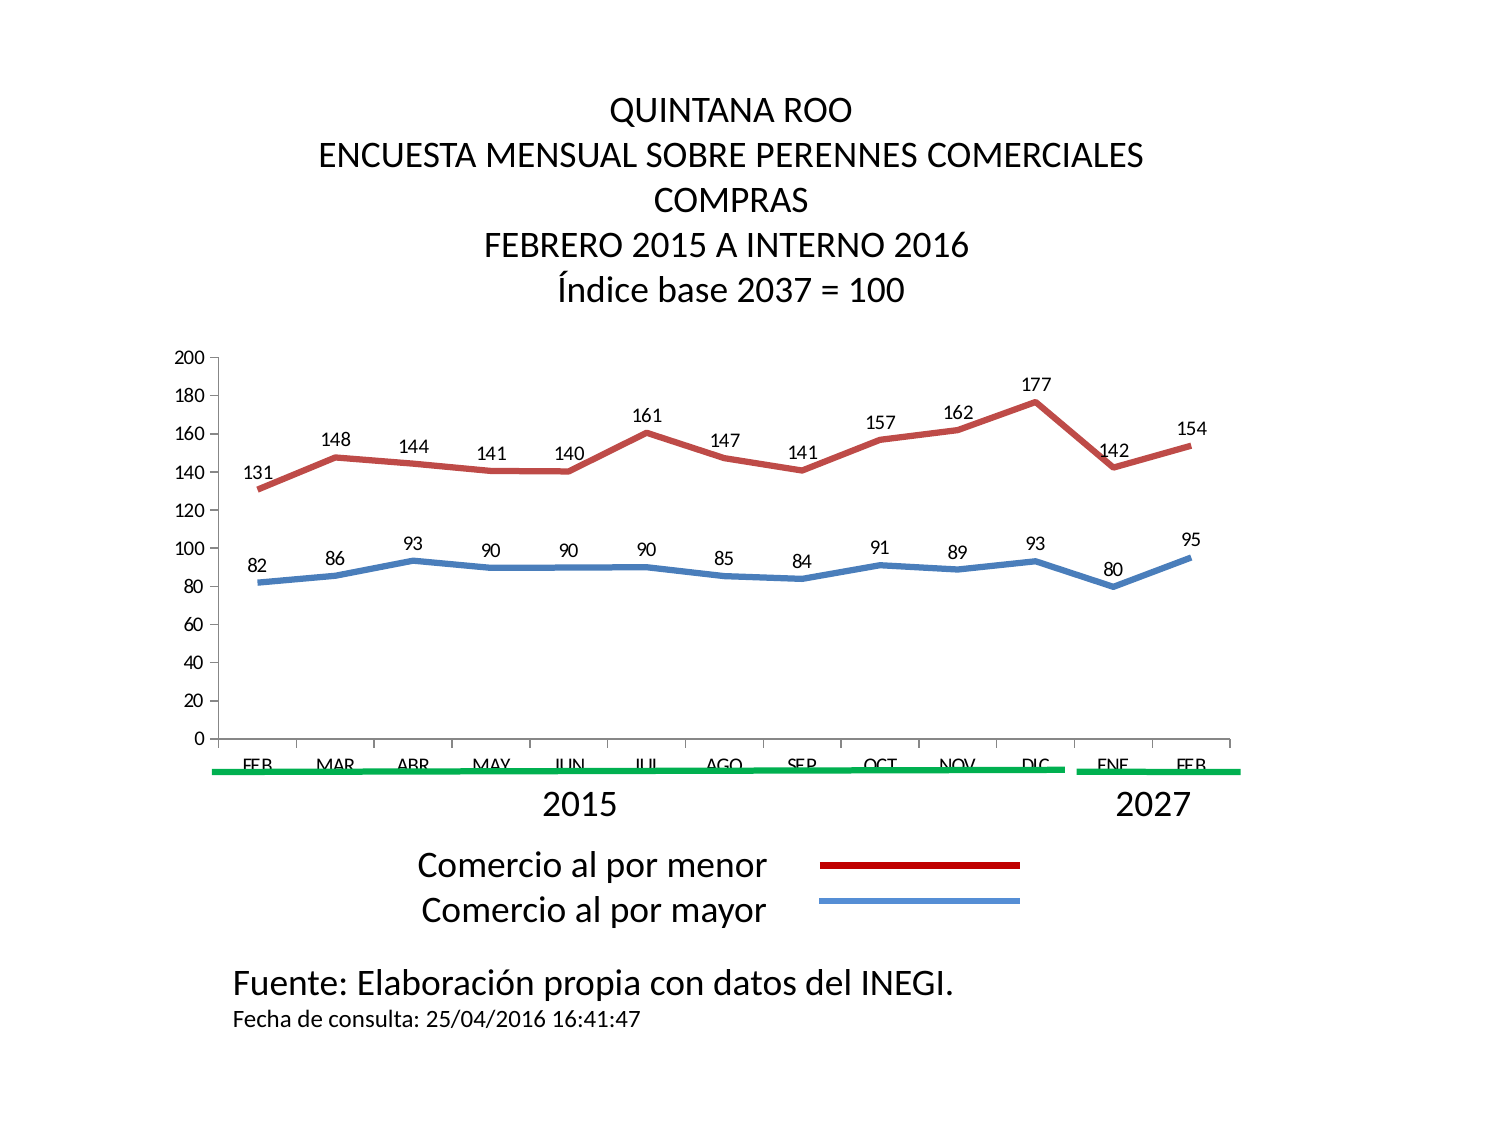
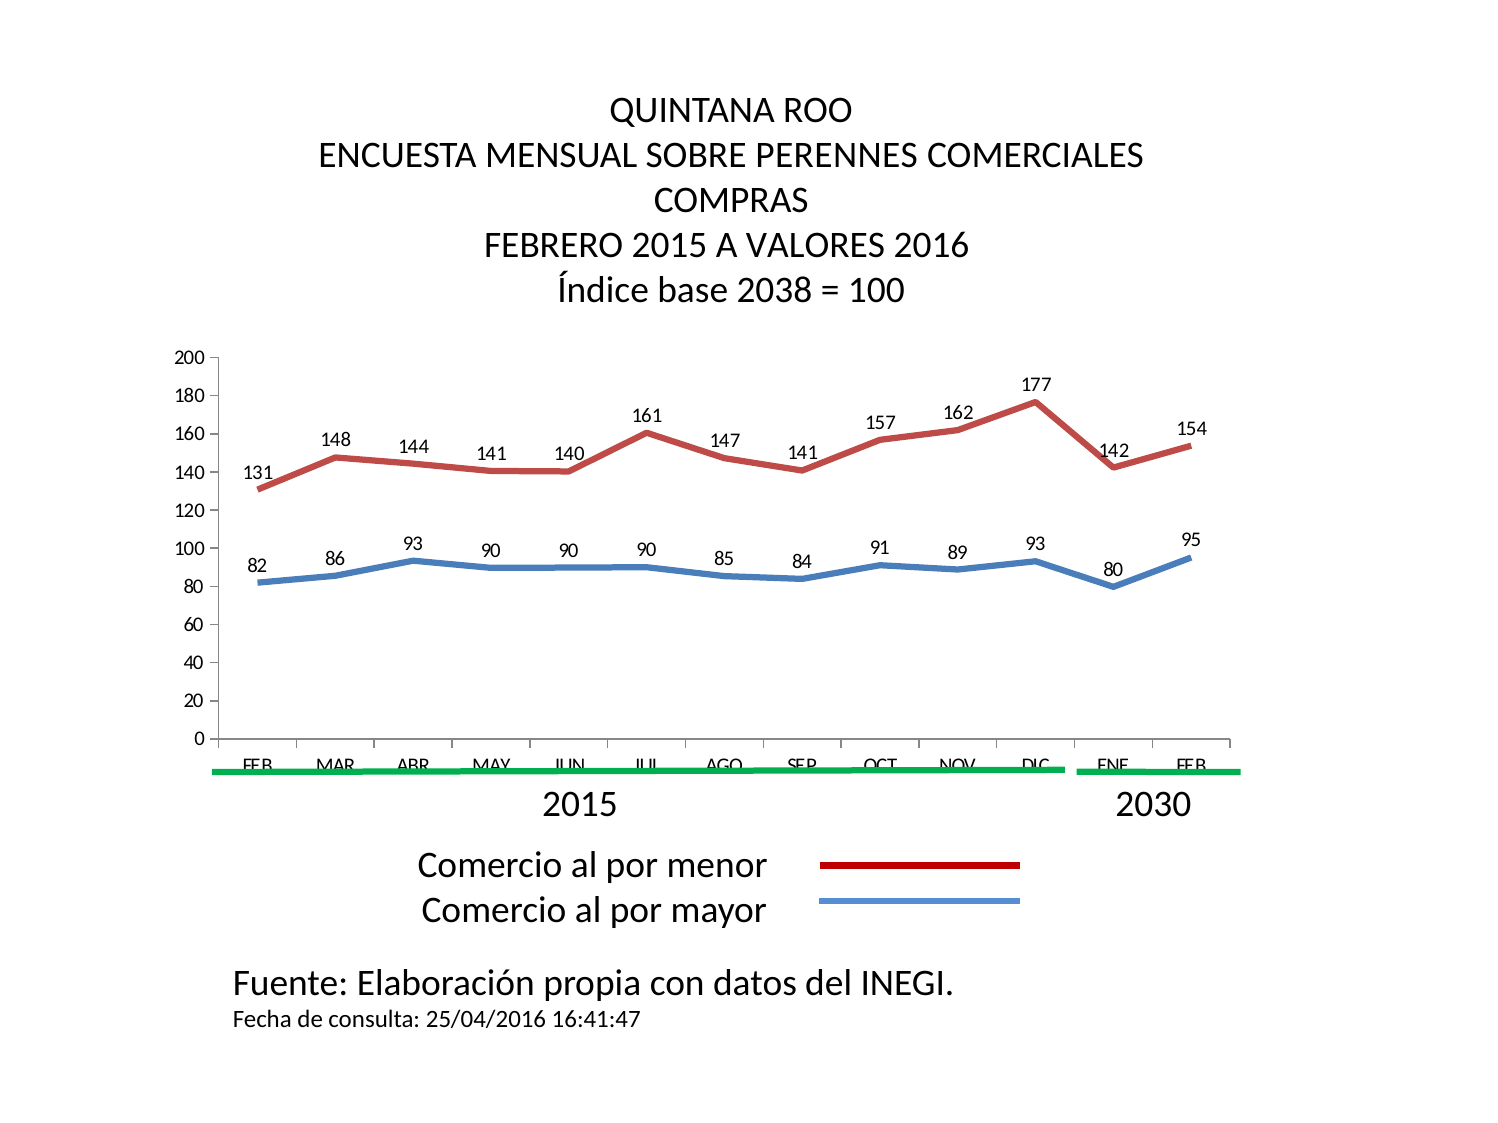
INTERNO: INTERNO -> VALORES (816, 245)
2037: 2037 -> 2038 (774, 290)
2027: 2027 -> 2030 (1153, 805)
